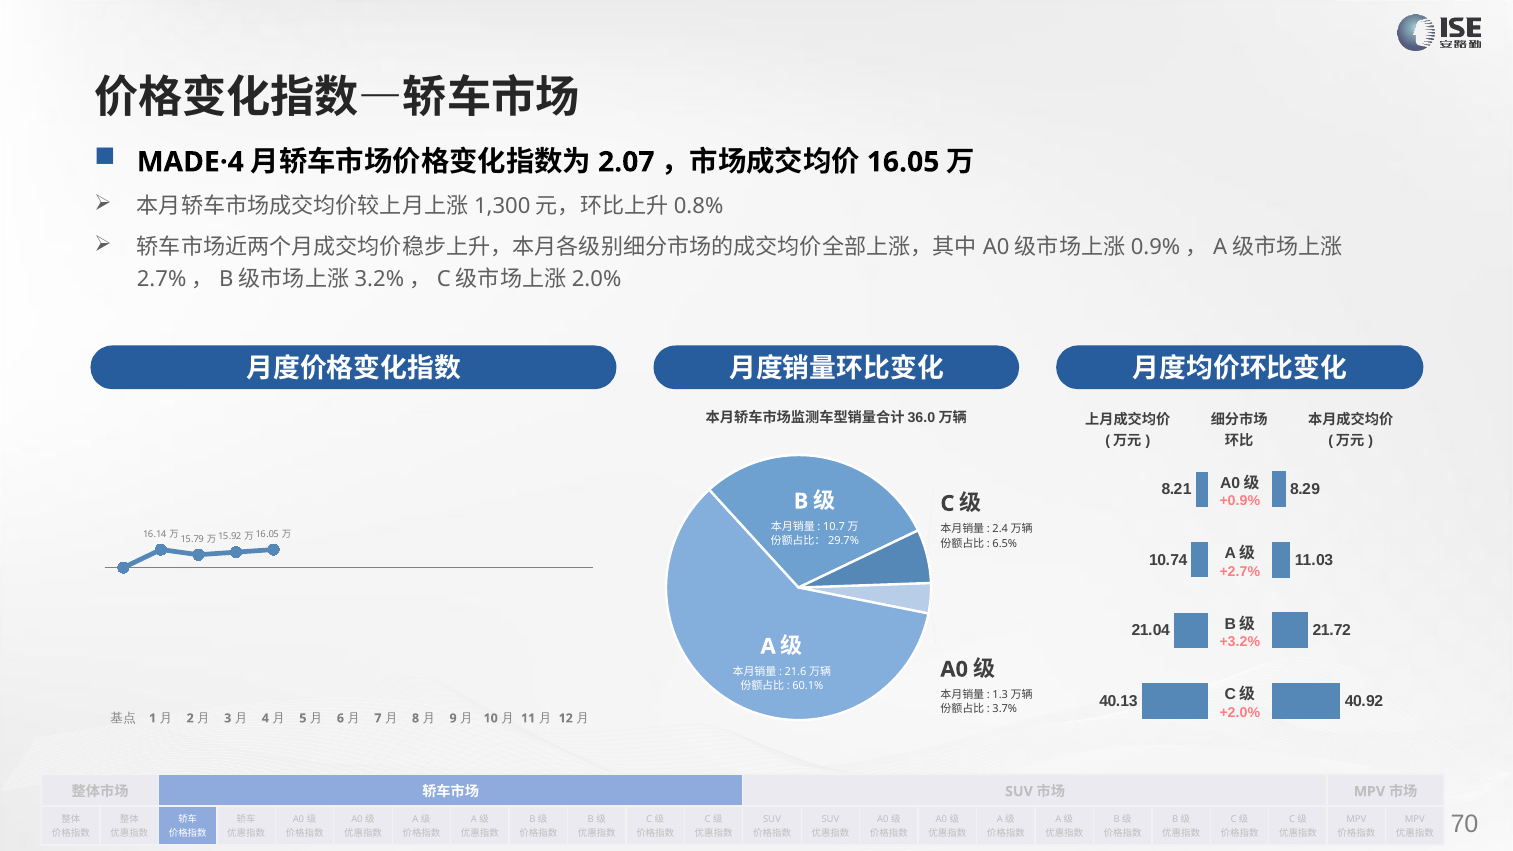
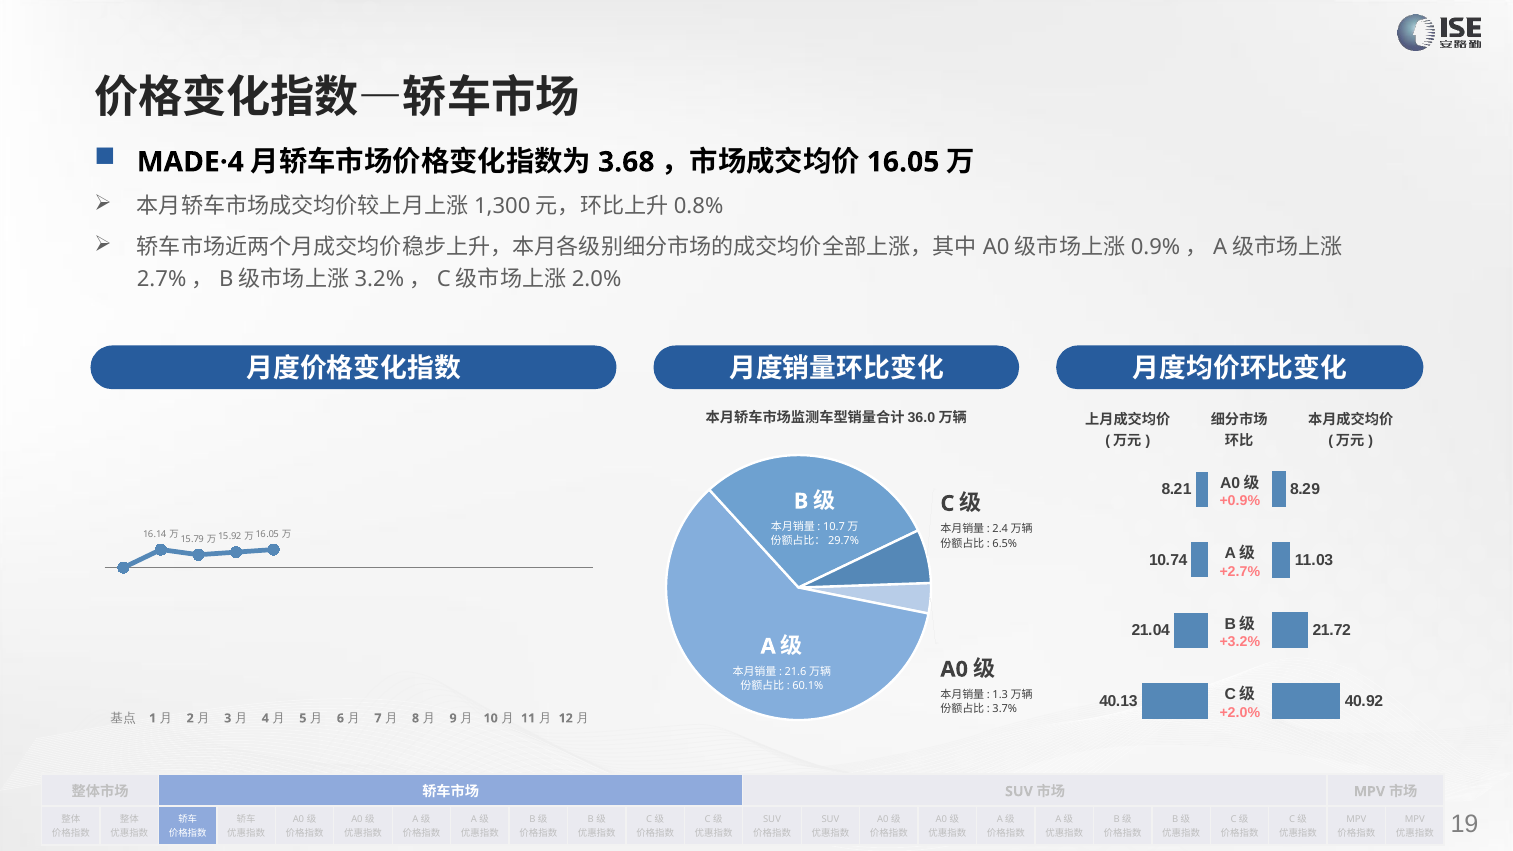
2.07: 2.07 -> 3.68 (626, 162)
70: 70 -> 19 (1464, 824)
